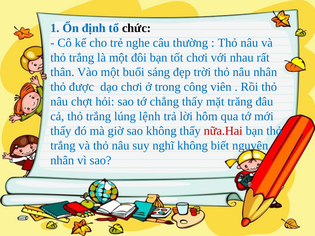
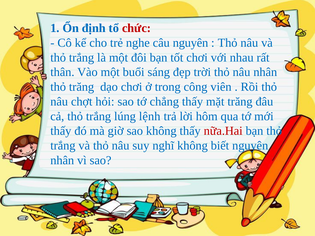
chức colour: black -> red (137, 28)
câu thường: thường -> nguyên (190, 43)
thỏ được: được -> trăng (82, 87)
